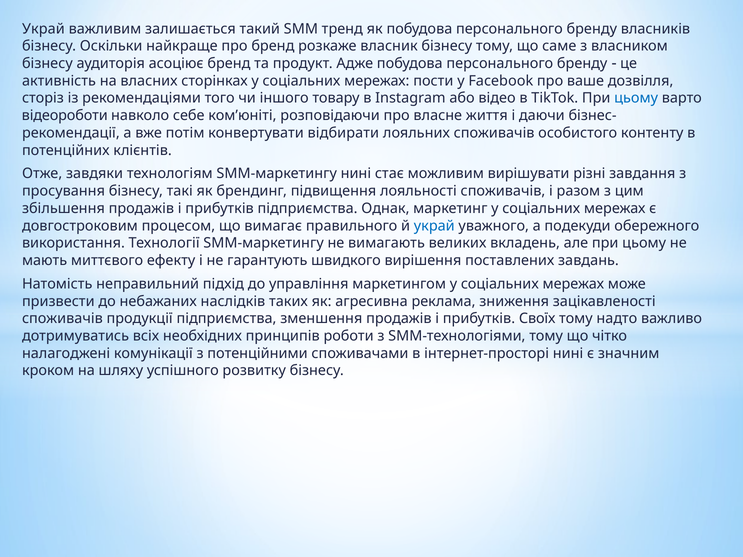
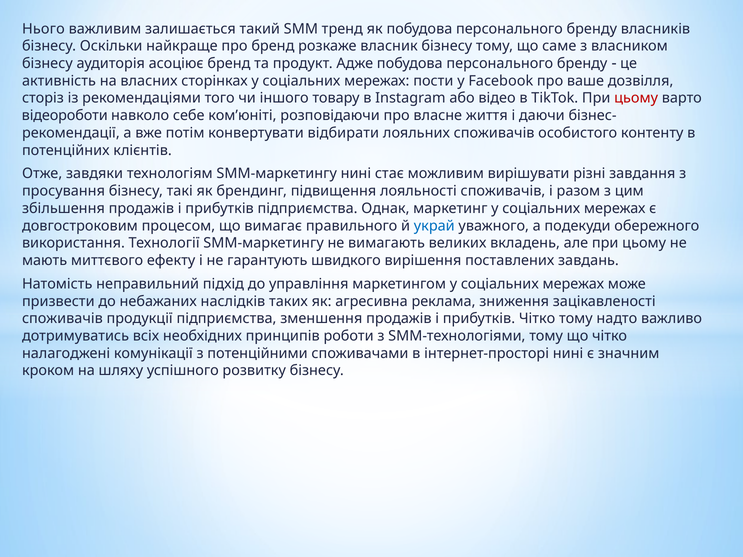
Украй: Украй -> Нього (43, 29)
цьому colour: blue -> red (636, 98)
прибутків Своїх: Своїх -> Чітко (537, 319)
